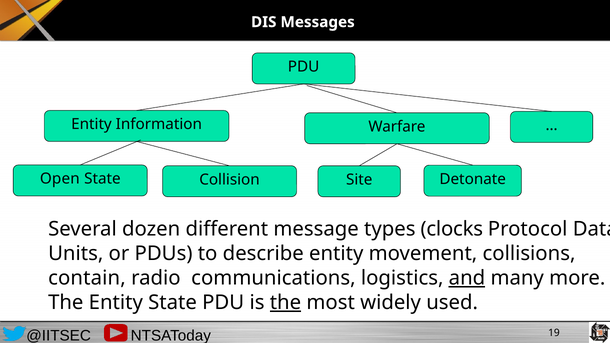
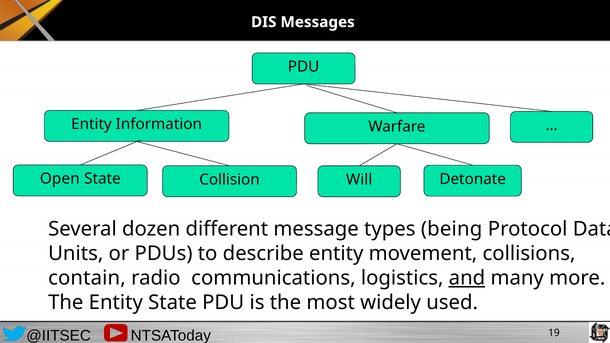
Site: Site -> Will (359, 180)
clocks: clocks -> being (452, 229)
the underline: present -> none (285, 303)
